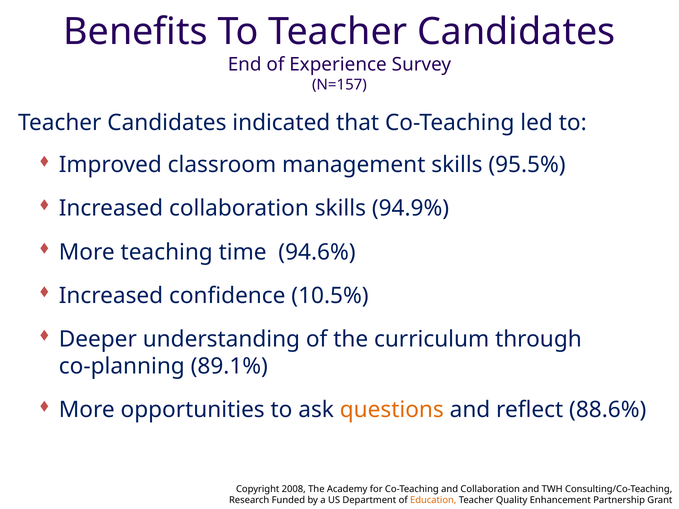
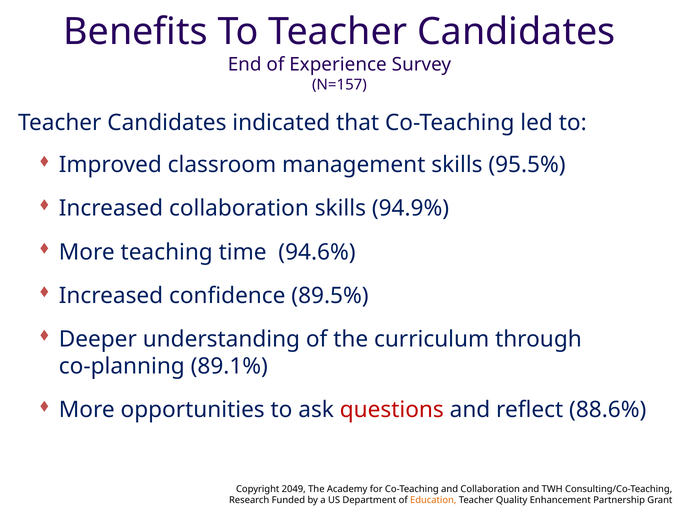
10.5%: 10.5% -> 89.5% (330, 296)
questions colour: orange -> red (392, 410)
2008: 2008 -> 2049 (294, 489)
